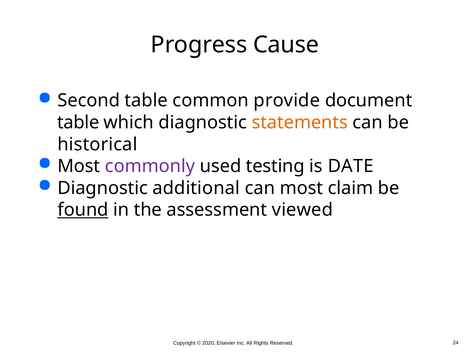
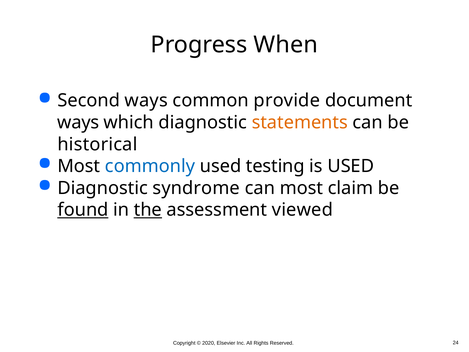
Cause: Cause -> When (286, 45)
Second table: table -> ways (146, 101)
table: table -> ways (78, 122)
commonly colour: purple -> blue (150, 166)
is DATE: DATE -> USED (351, 166)
additional: additional -> syndrome (196, 188)
the underline: none -> present (148, 210)
